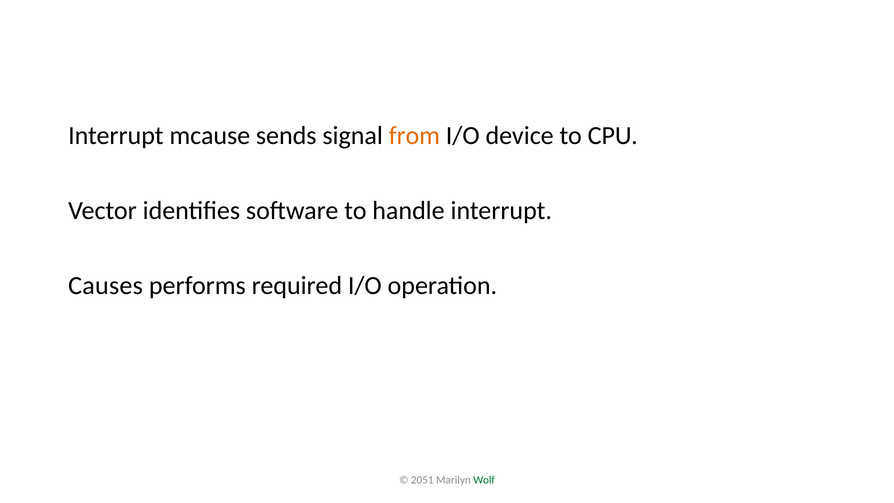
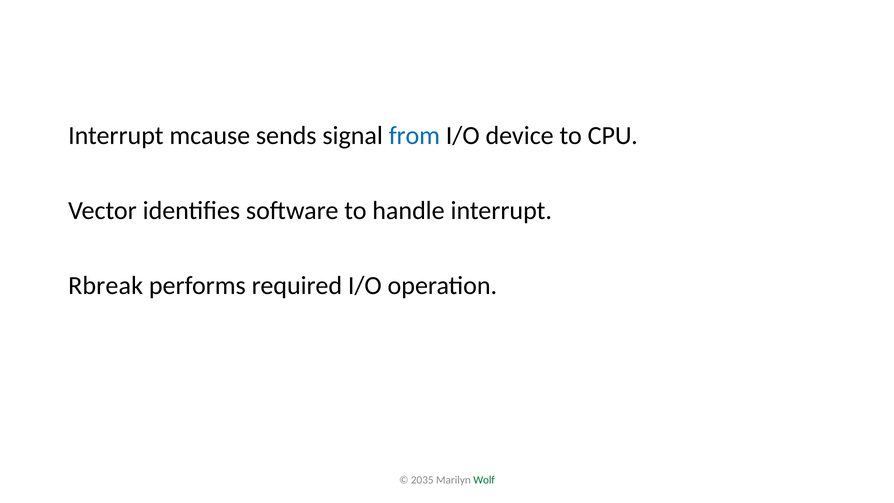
from colour: orange -> blue (414, 136)
Causes: Causes -> Rbreak (106, 286)
2051: 2051 -> 2035 (422, 480)
